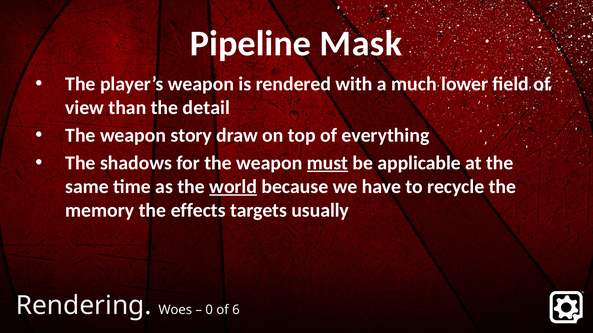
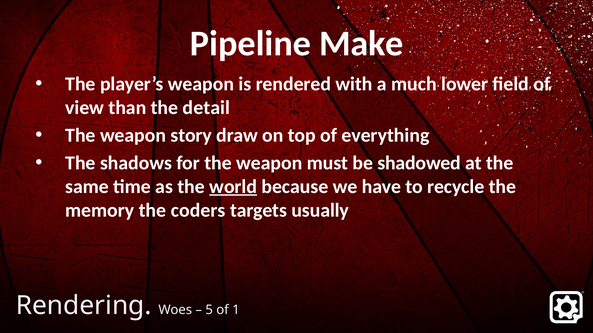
Mask: Mask -> Make (361, 44)
must underline: present -> none (328, 163)
applicable: applicable -> shadowed (419, 163)
effects: effects -> coders (198, 211)
0: 0 -> 5 (209, 310)
6: 6 -> 1 (236, 310)
